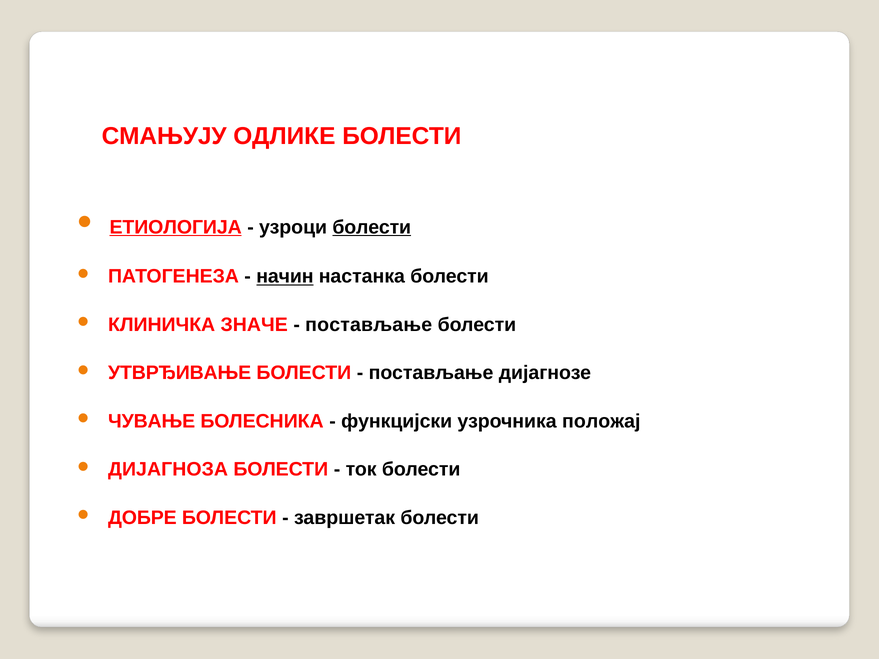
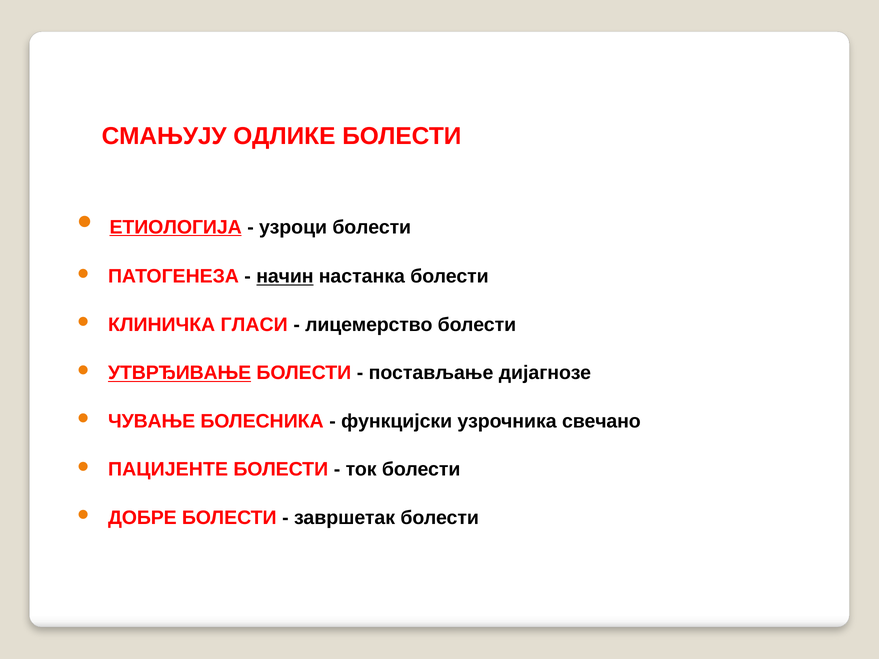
болести underline: present -> none (372, 227)
ЗНАЧЕ: ЗНАЧЕ -> ГЛАСИ (254, 325)
постављање: постављање -> лицемерство (369, 325)
УТВРЂИВАЊЕ underline: none -> present (180, 373)
положај: положај -> свечано (601, 421)
ДИЈАГНОЗА: ДИЈАГНОЗА -> ПАЦИЈЕНТЕ (168, 470)
